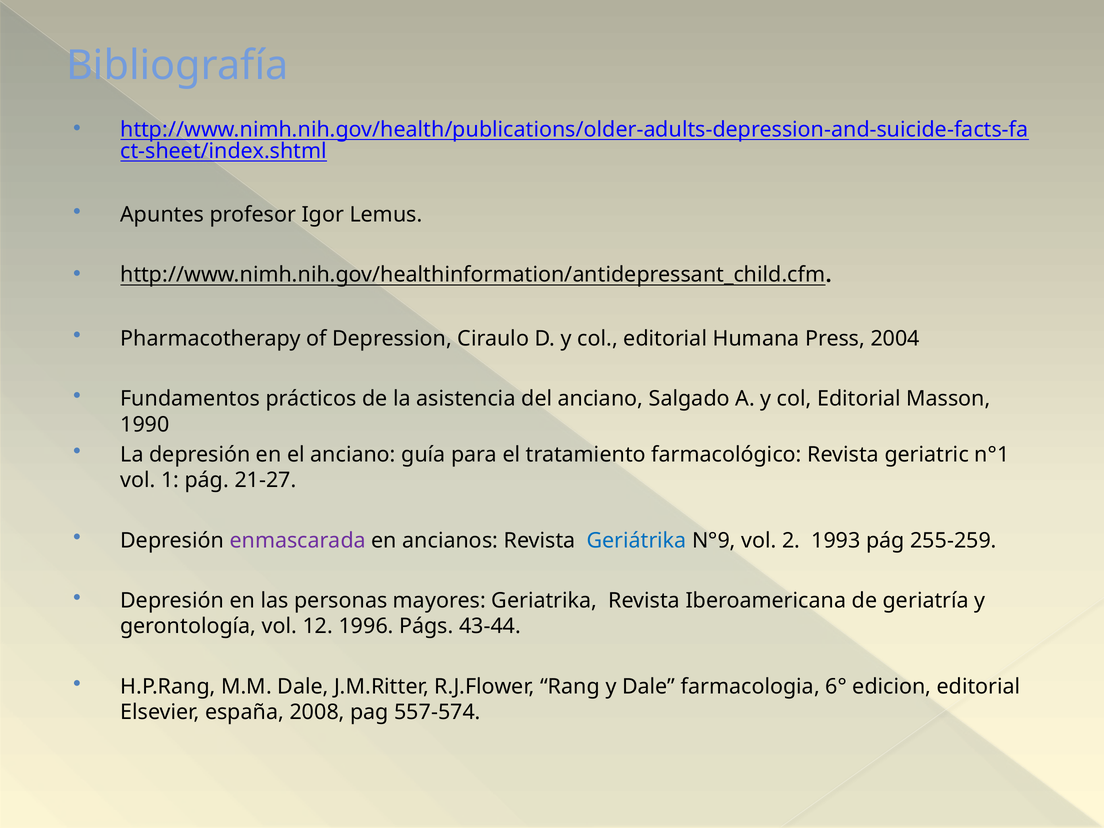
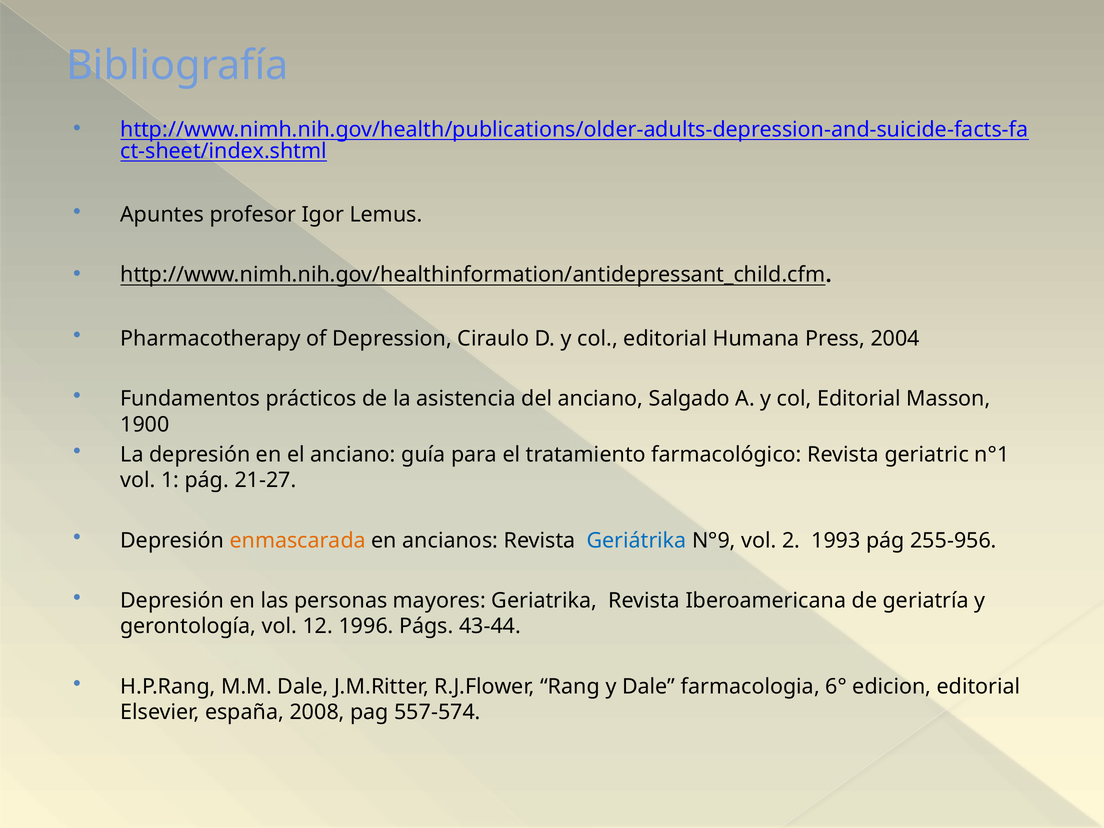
1990: 1990 -> 1900 (145, 424)
enmascarada colour: purple -> orange (298, 540)
255-259: 255-259 -> 255-956 (953, 540)
